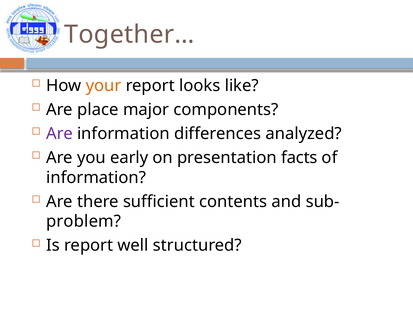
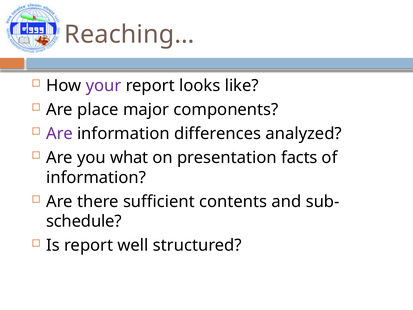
Together…: Together… -> Reaching… (129, 34)
your colour: orange -> purple (104, 85)
early: early -> what (129, 157)
problem: problem -> schedule (84, 221)
